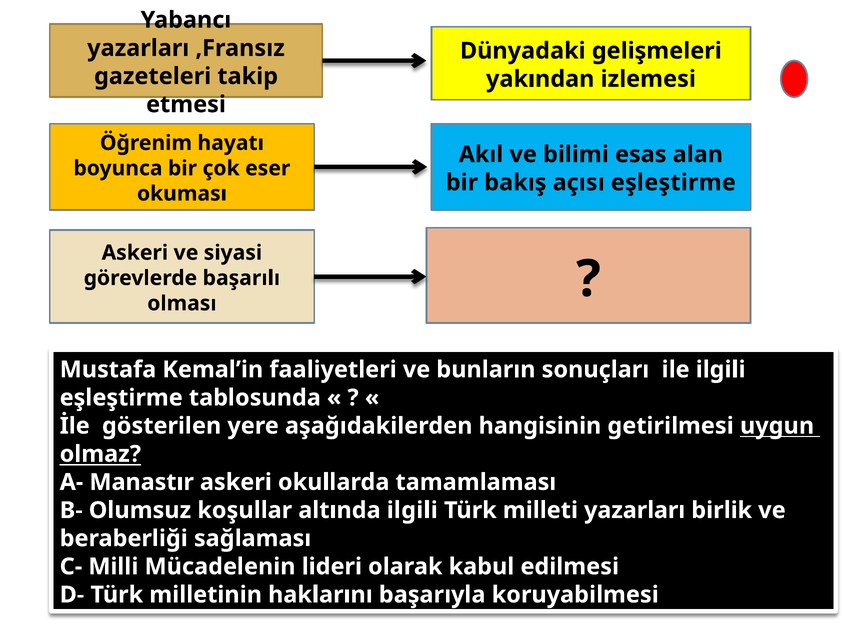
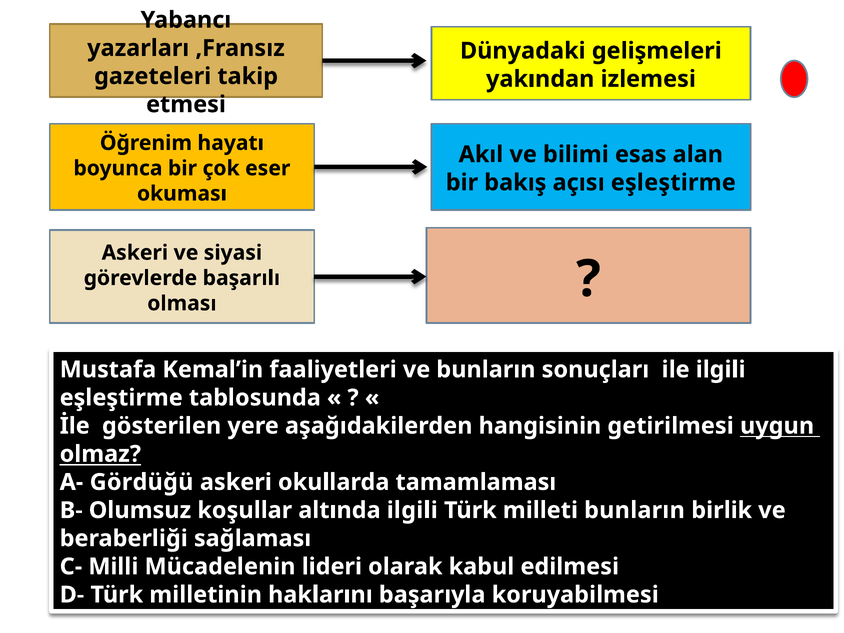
Manastır: Manastır -> Gördüğü (142, 482)
milleti yazarları: yazarları -> bunların (634, 510)
